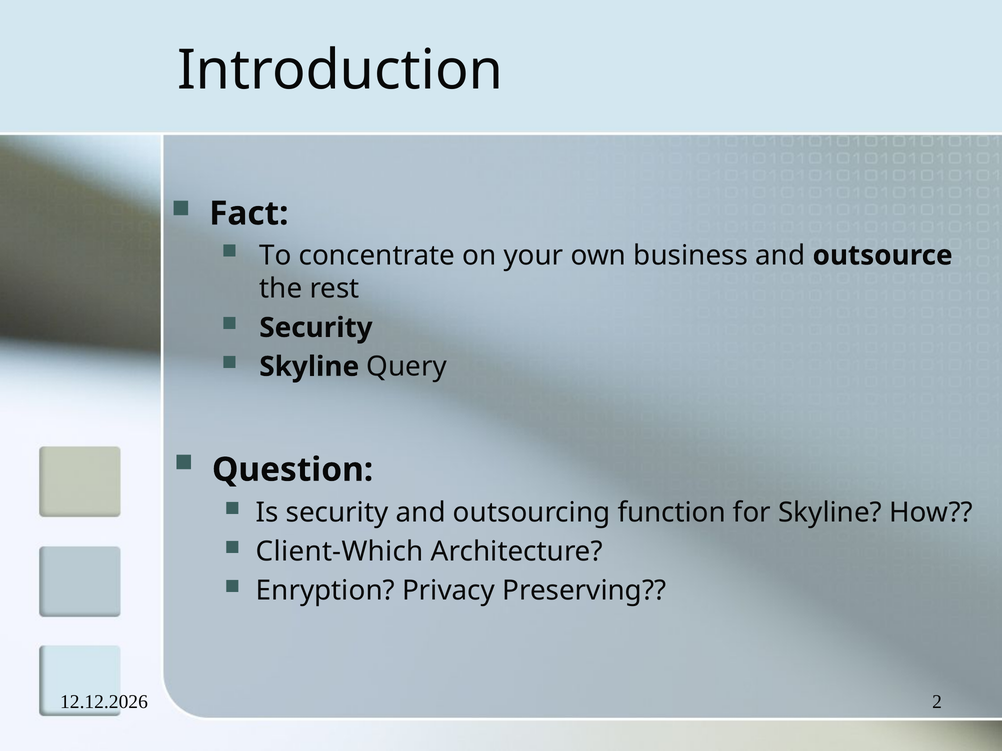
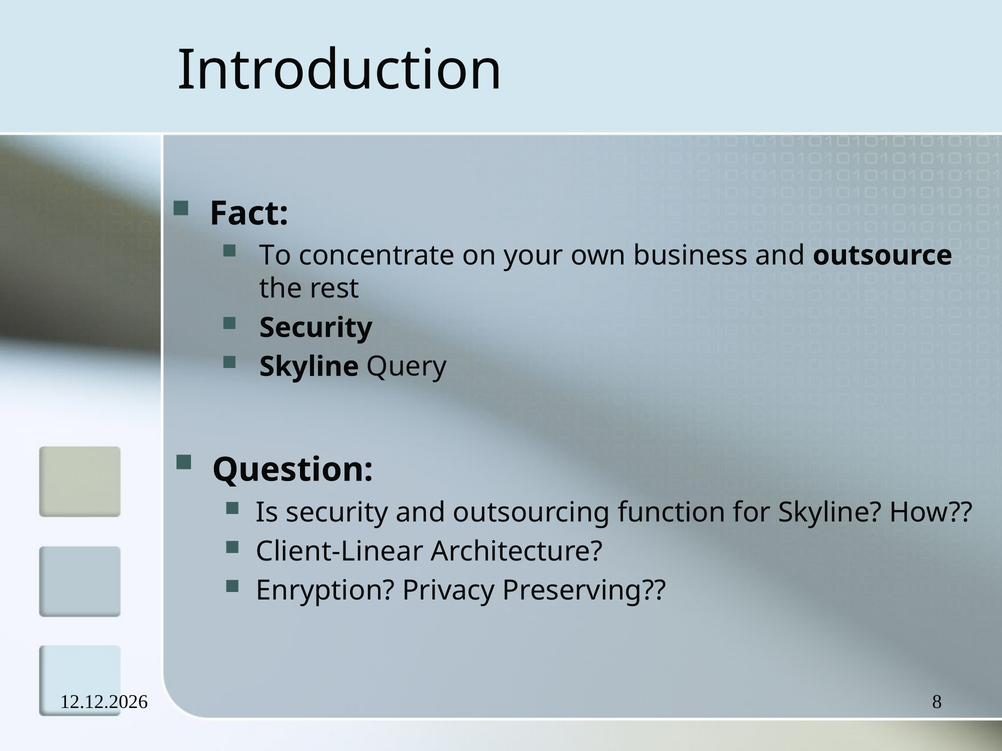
Client-Which: Client-Which -> Client-Linear (340, 552)
2: 2 -> 8 (937, 702)
